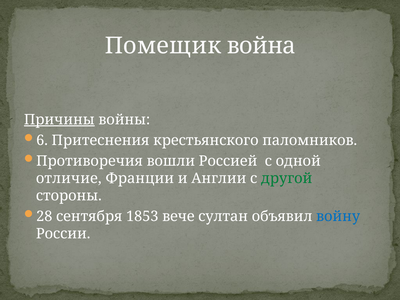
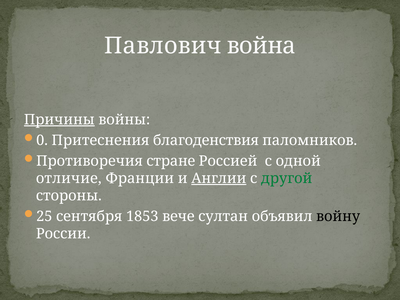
Помещик: Помещик -> Павлович (163, 46)
6: 6 -> 0 (42, 140)
крестьянского: крестьянского -> благоденствия (206, 140)
вошли: вошли -> стране (171, 161)
Англии underline: none -> present (219, 178)
28: 28 -> 25 (44, 216)
войну colour: blue -> black (338, 216)
